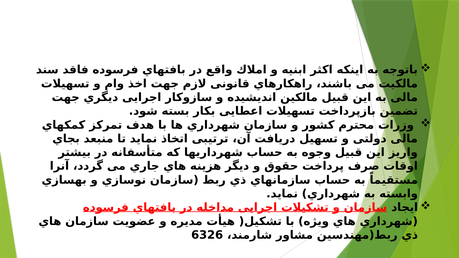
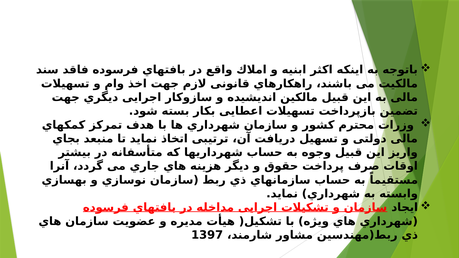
6326: 6326 -> 1397 (207, 235)
